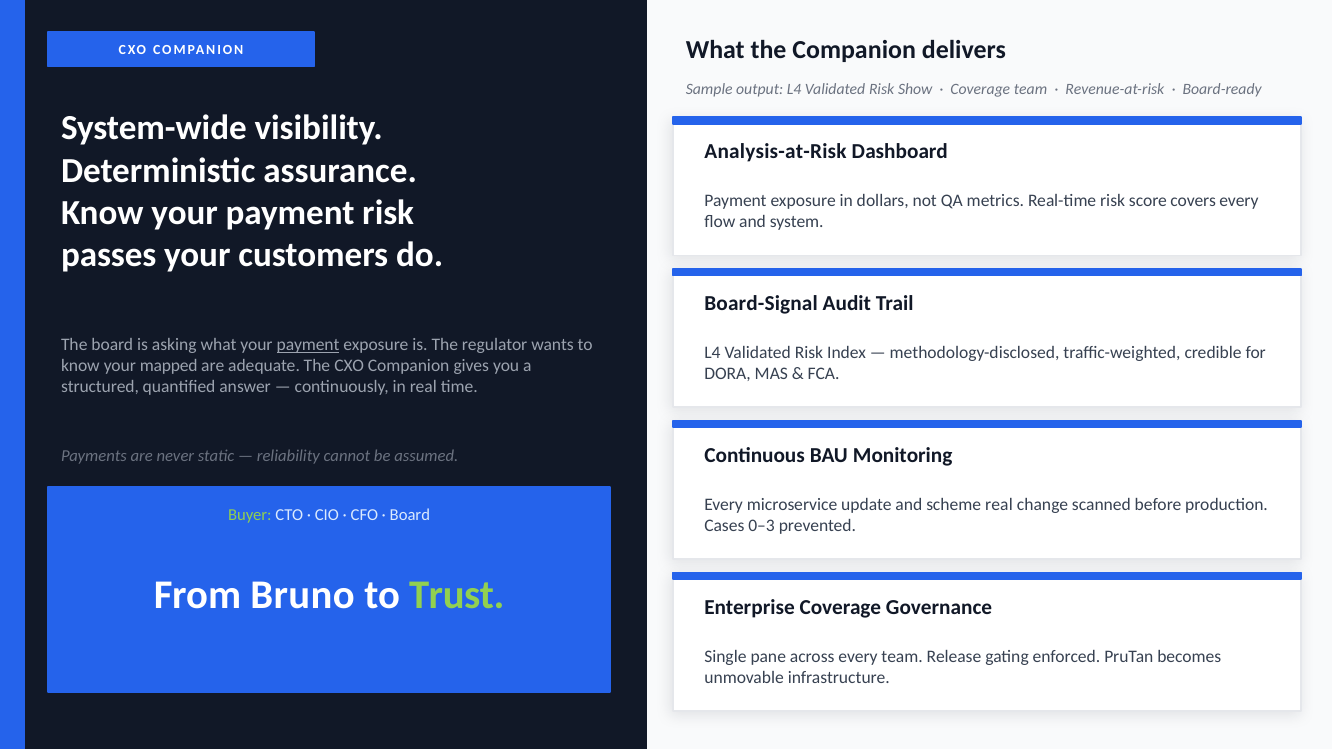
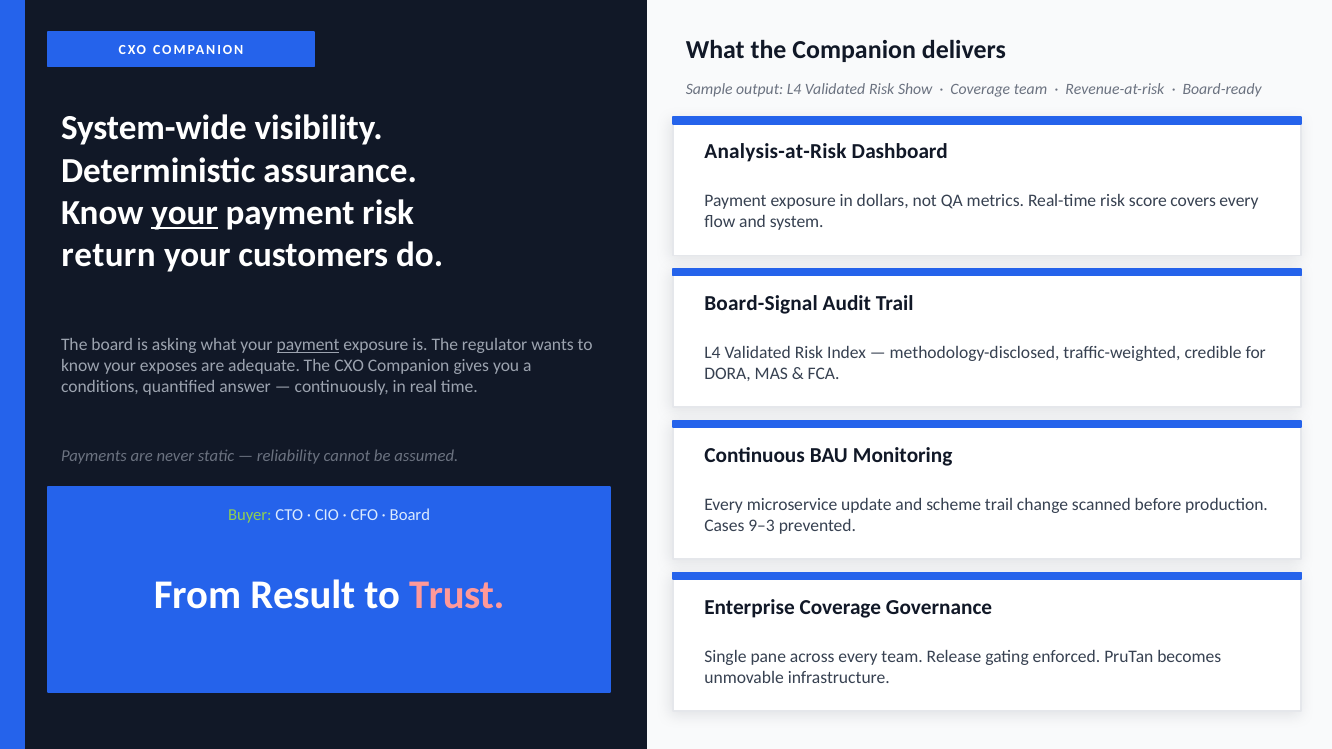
your underline: none -> present (185, 213)
passes: passes -> return (109, 255)
mapped: mapped -> exposes (169, 366)
structured: structured -> conditions (100, 387)
scheme real: real -> trail (999, 505)
0–3: 0–3 -> 9–3 (762, 526)
Bruno: Bruno -> Result (303, 596)
Trust colour: light green -> pink (457, 596)
